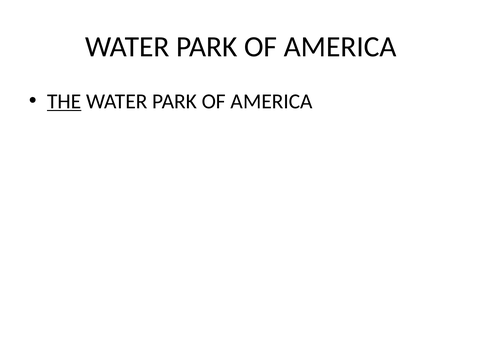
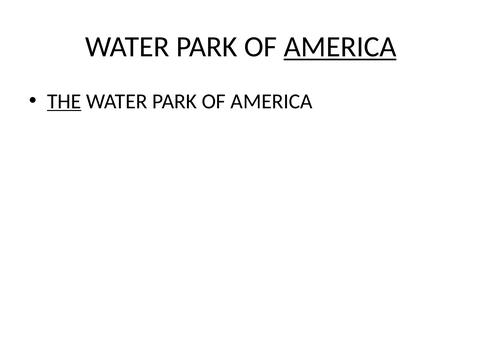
AMERICA underline: none -> present (340, 47)
